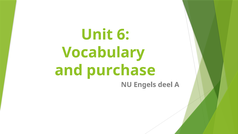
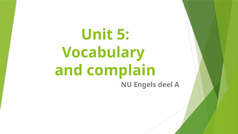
6: 6 -> 5 (123, 35)
purchase: purchase -> complain (121, 70)
